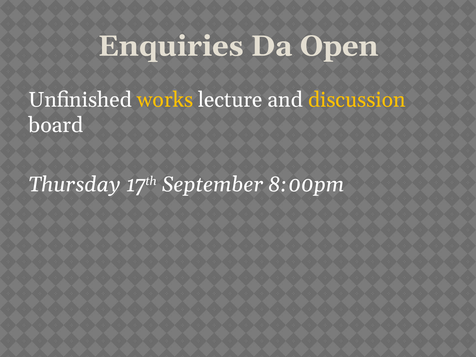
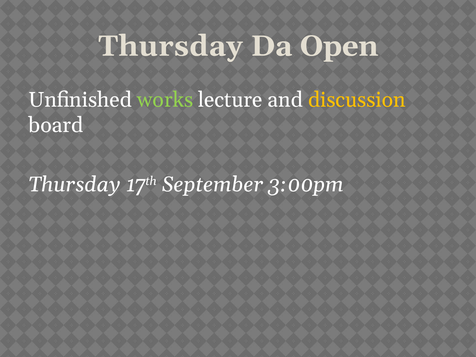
Enquiries: Enquiries -> Thursday (170, 46)
works colour: yellow -> light green (165, 100)
8:00pm: 8:00pm -> 3:00pm (306, 185)
